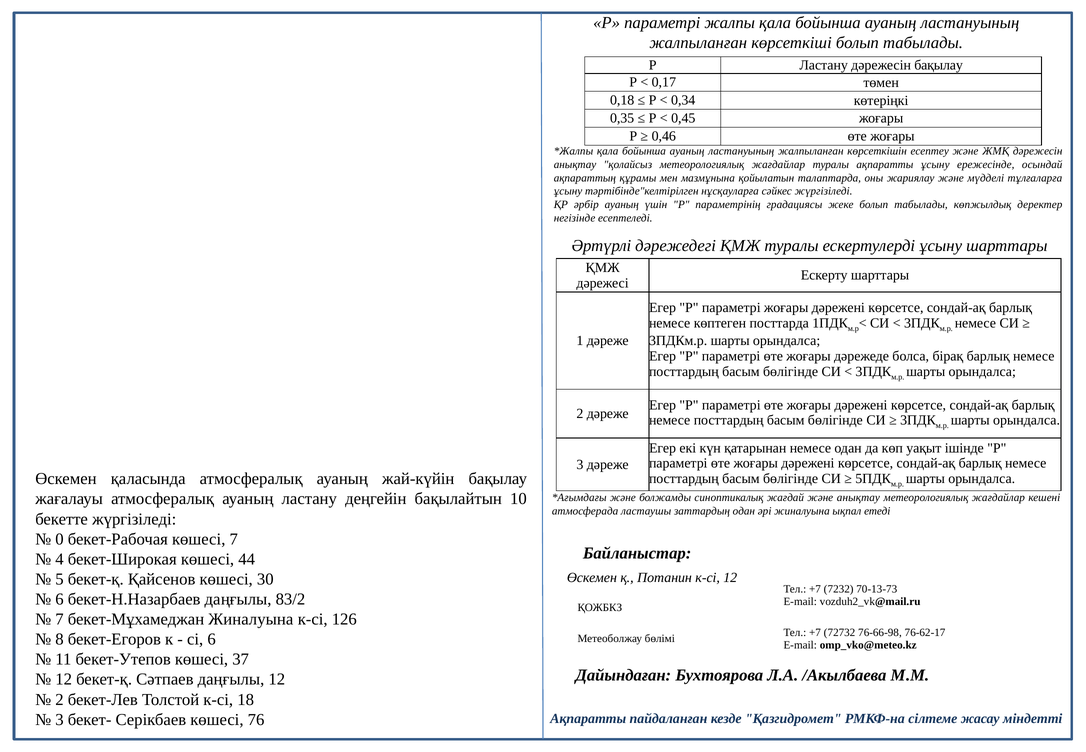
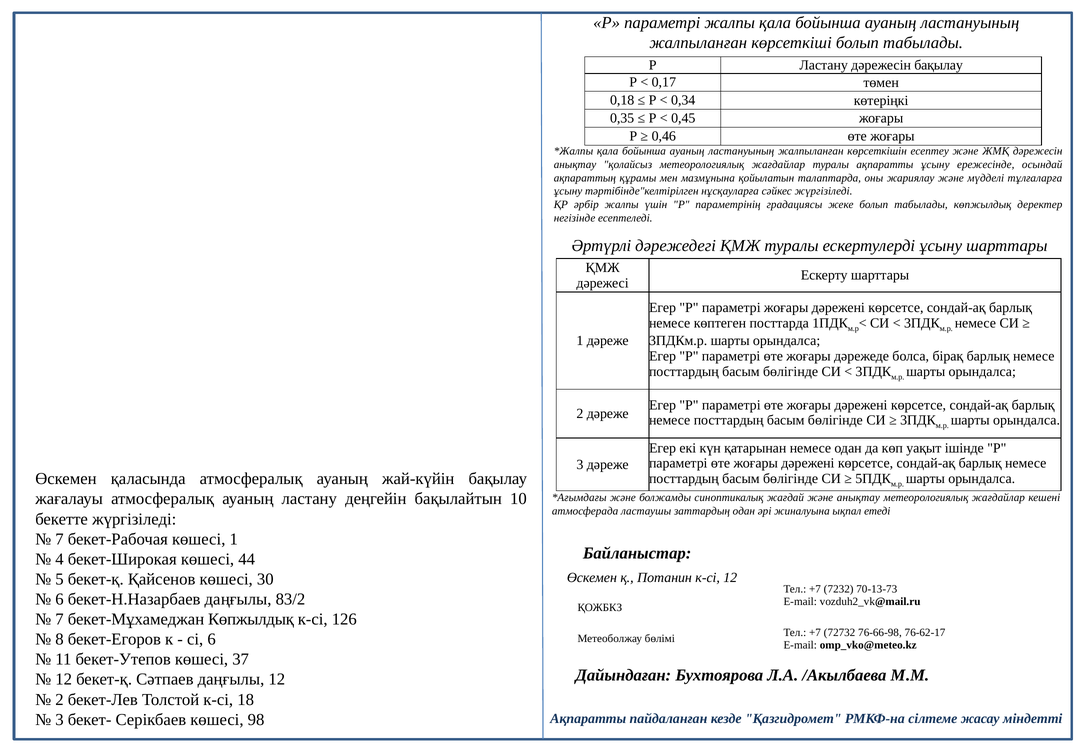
әрбір ауаның: ауаның -> жалпы (622, 204)
0: 0 -> 7 (60, 539)
көшесі 7: 7 -> 1 (234, 539)
бекет-Мұхамеджан Жиналуына: Жиналуына -> Көпжылдық (251, 619)
76: 76 -> 98 (256, 719)
